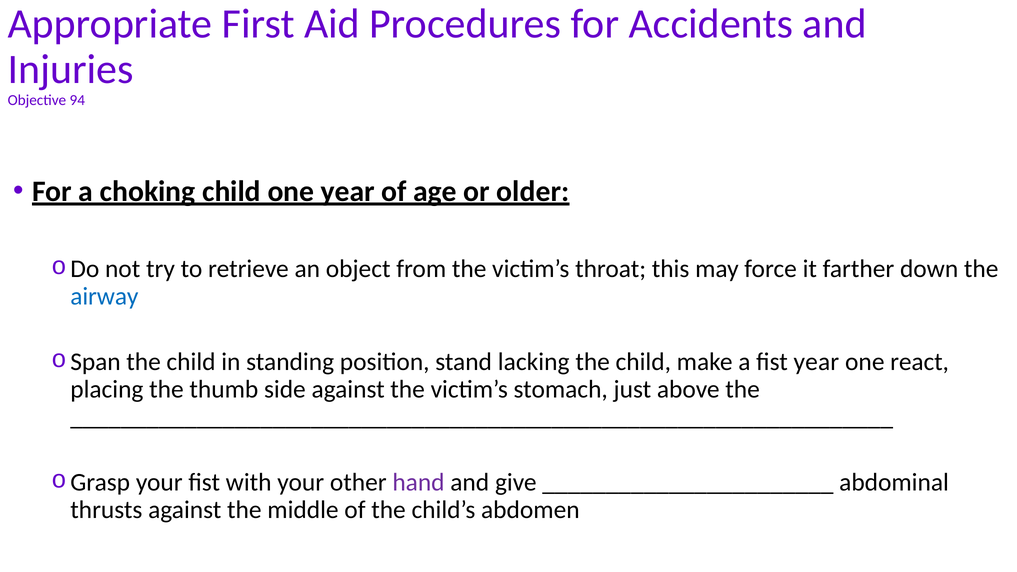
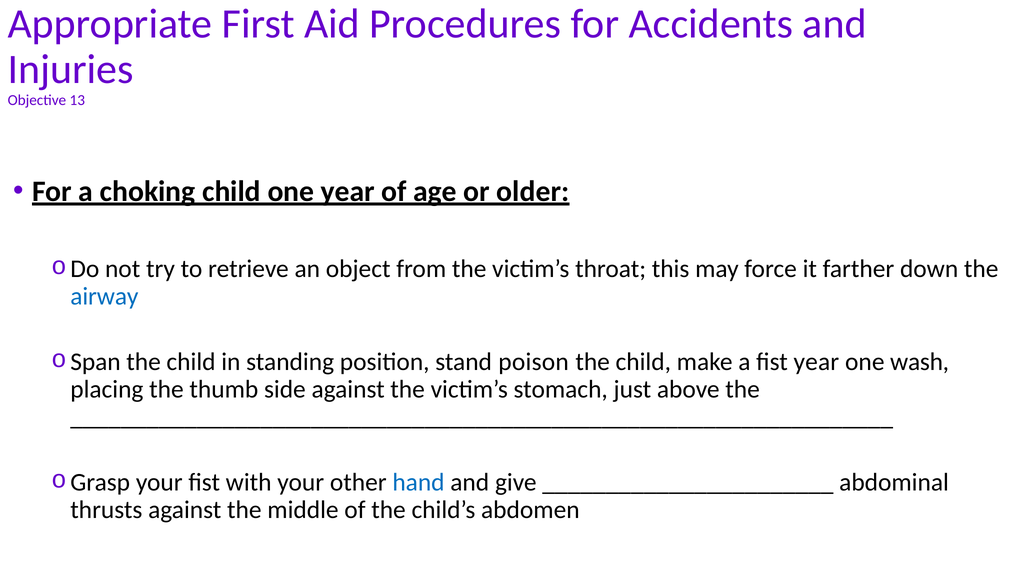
94: 94 -> 13 (77, 100)
lacking: lacking -> poison (534, 362)
react: react -> wash (920, 362)
hand colour: purple -> blue (418, 482)
